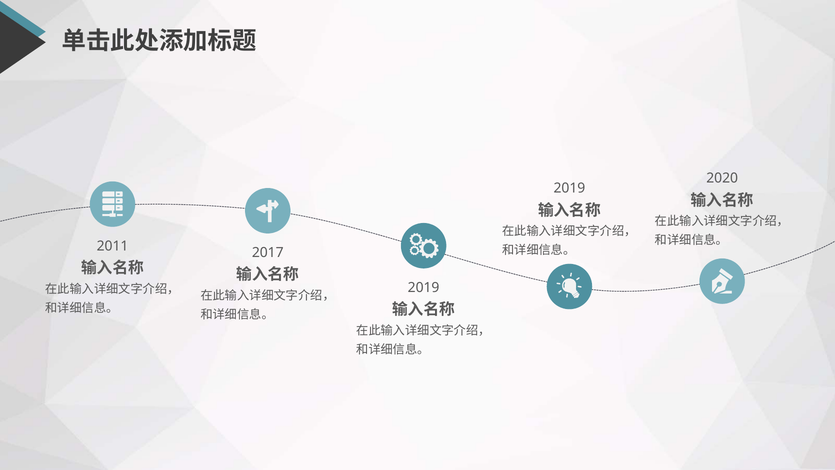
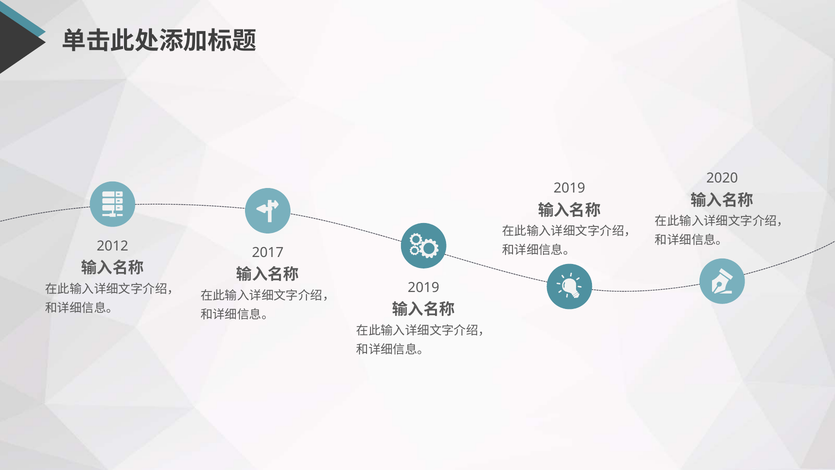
2011: 2011 -> 2012 (113, 246)
